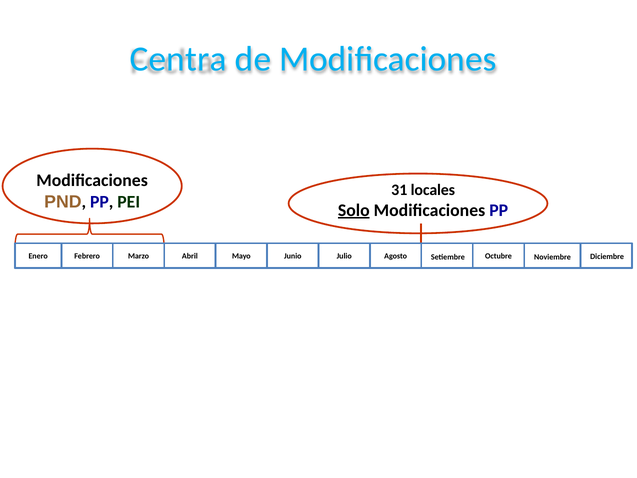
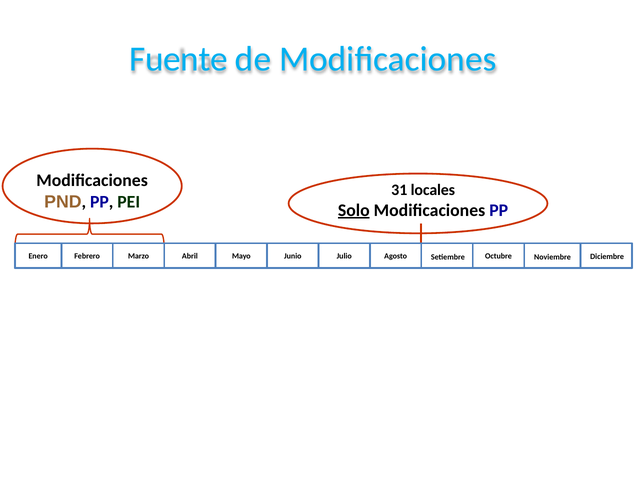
Centra: Centra -> Fuente (178, 59)
